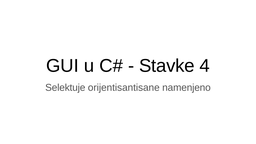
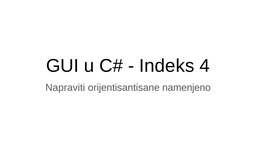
Stavke: Stavke -> Indeks (167, 66)
Selektuje: Selektuje -> Napraviti (65, 88)
